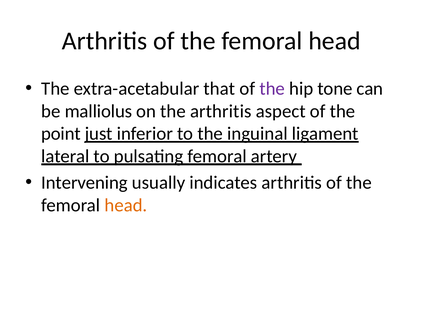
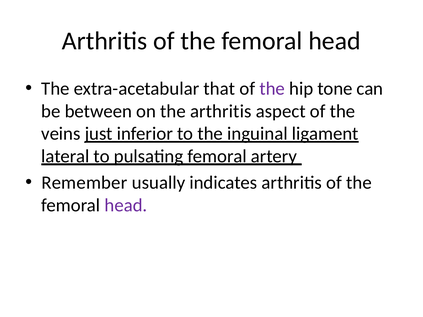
malliolus: malliolus -> between (98, 111)
point: point -> veins (61, 134)
Intervening: Intervening -> Remember (84, 183)
head colour: orange -> purple (126, 205)
